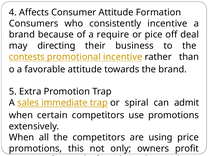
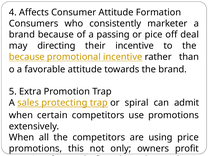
consistently incentive: incentive -> marketer (167, 24)
require: require -> passing (113, 35)
their business: business -> incentive (135, 46)
contests: contests -> because (27, 57)
immediate: immediate -> protecting (64, 103)
